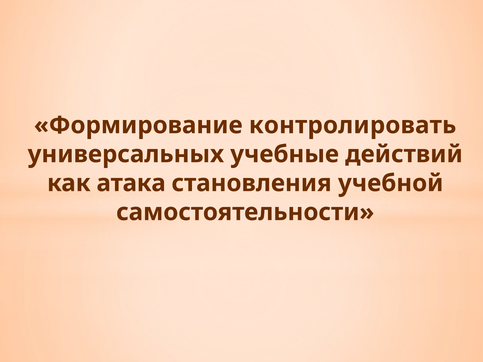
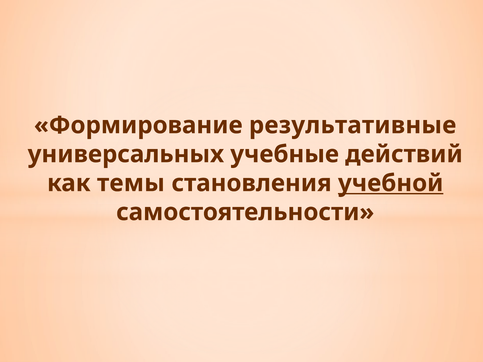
контролировать: контролировать -> результативные (353, 125)
атака: атака -> темы (131, 183)
учебной underline: none -> present (391, 183)
